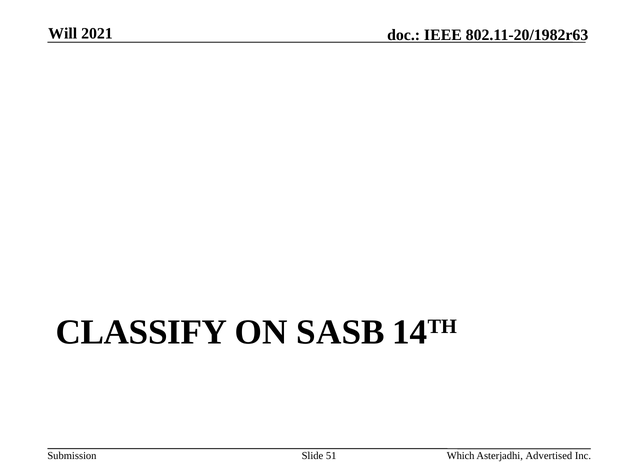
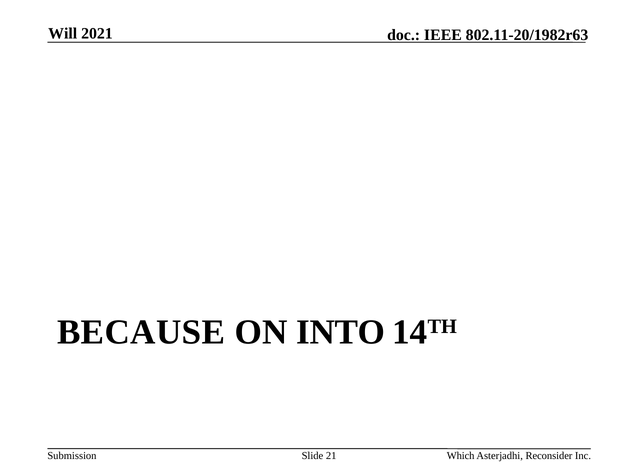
CLASSIFY: CLASSIFY -> BECAUSE (141, 332)
SASB: SASB -> INTO (341, 332)
51: 51 -> 21 (331, 455)
Advertised: Advertised -> Reconsider (549, 455)
